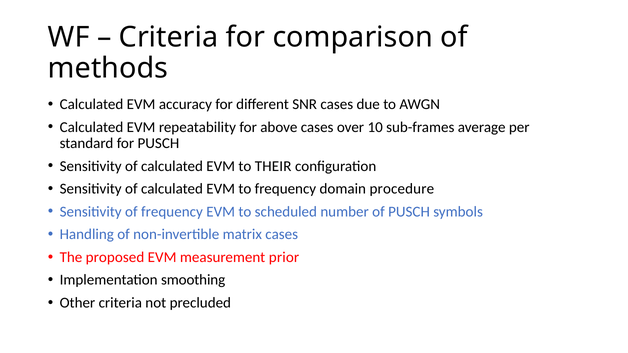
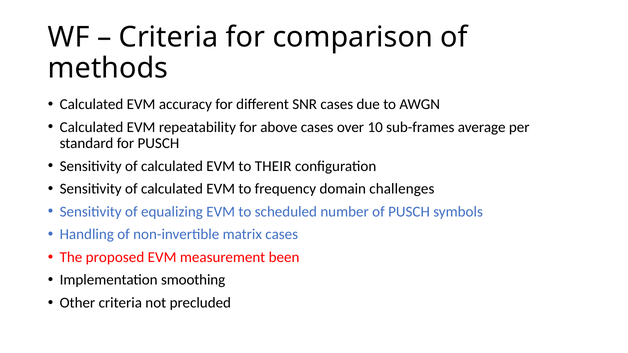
procedure: procedure -> challenges (402, 189)
of frequency: frequency -> equalizing (172, 212)
prior: prior -> been (284, 257)
